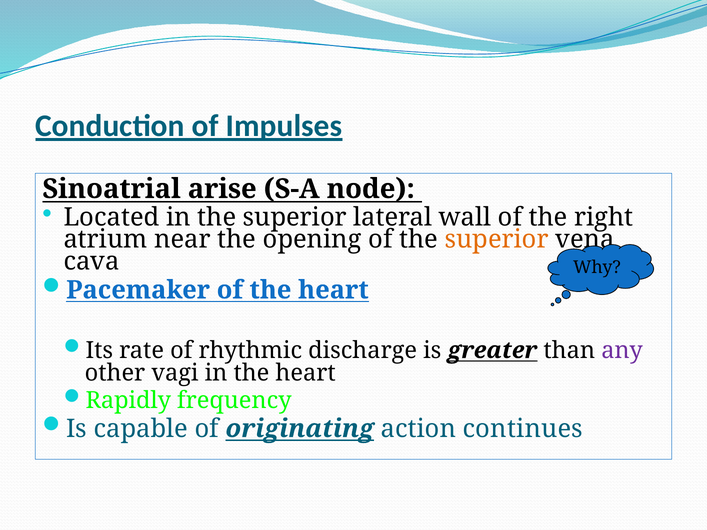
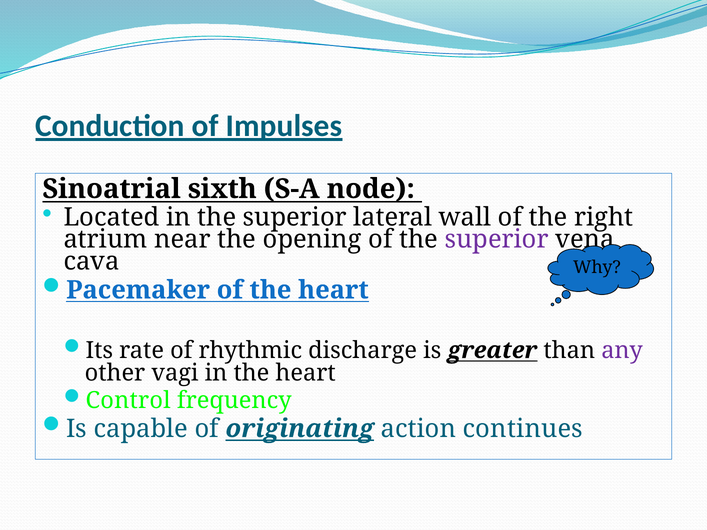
arise: arise -> sixth (222, 189)
superior colour: orange -> purple (497, 239)
Rapidly: Rapidly -> Control (128, 400)
